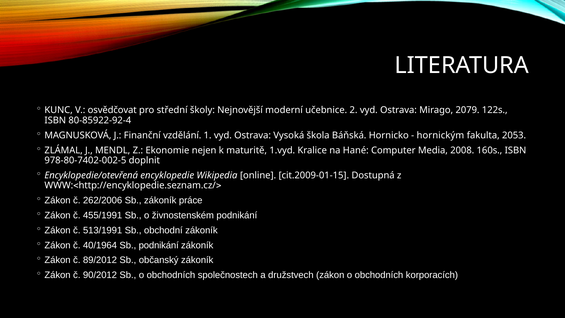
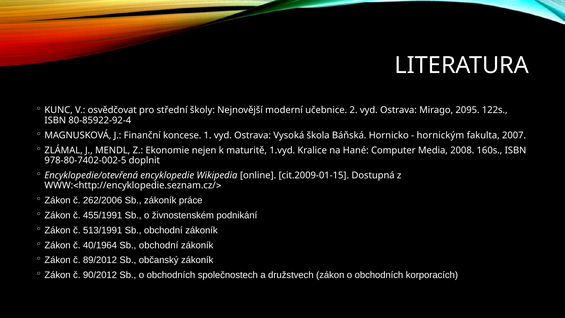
2079: 2079 -> 2095 (468, 110)
vzdělání: vzdělání -> koncese (182, 135)
2053: 2053 -> 2007 (514, 135)
40/1964 Sb podnikání: podnikání -> obchodní (159, 245)
